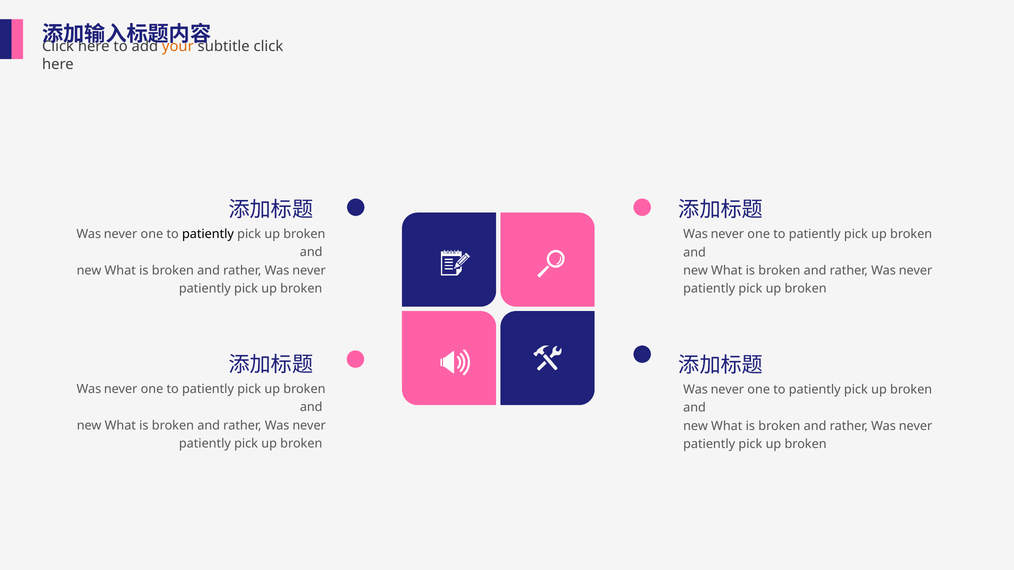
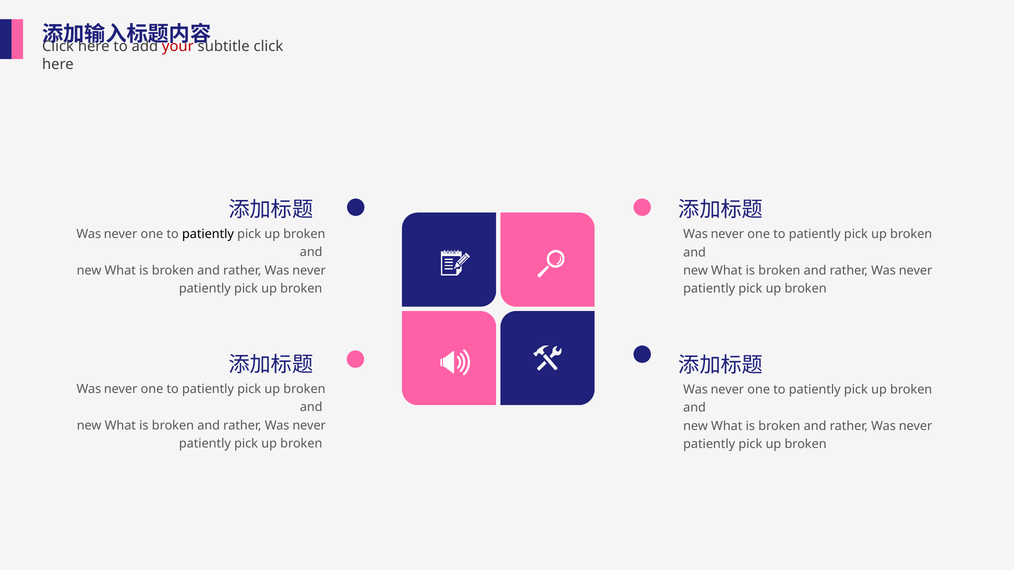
your colour: orange -> red (178, 46)
